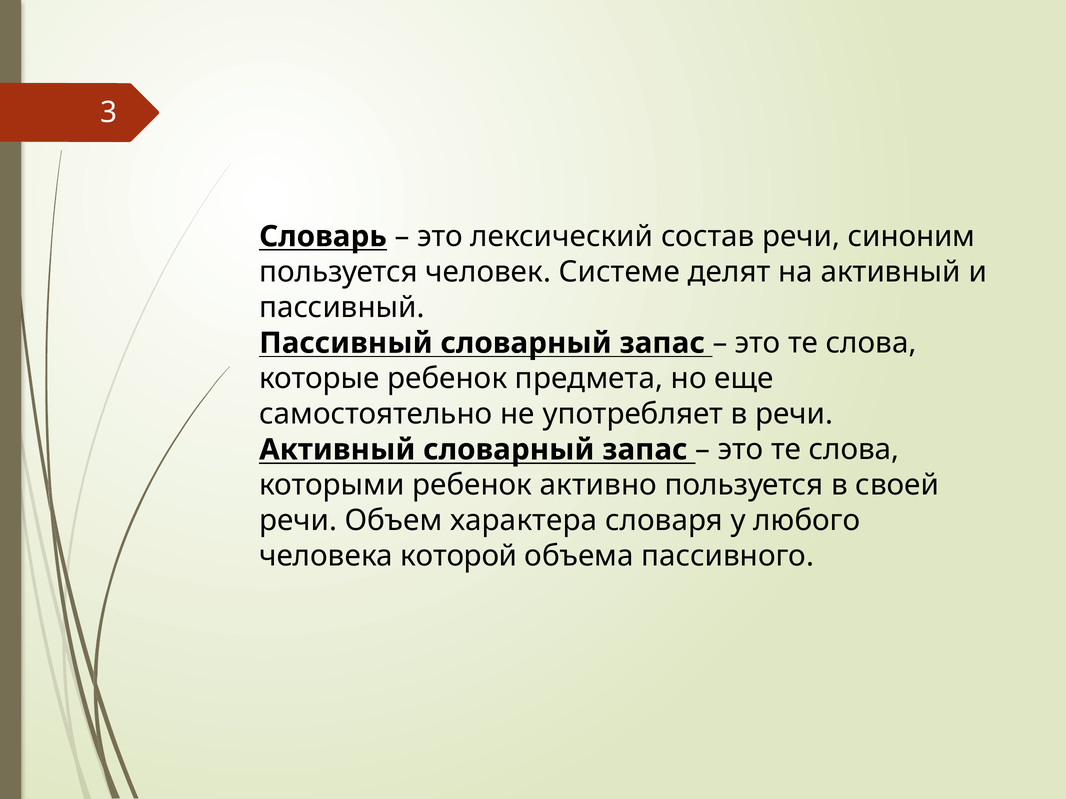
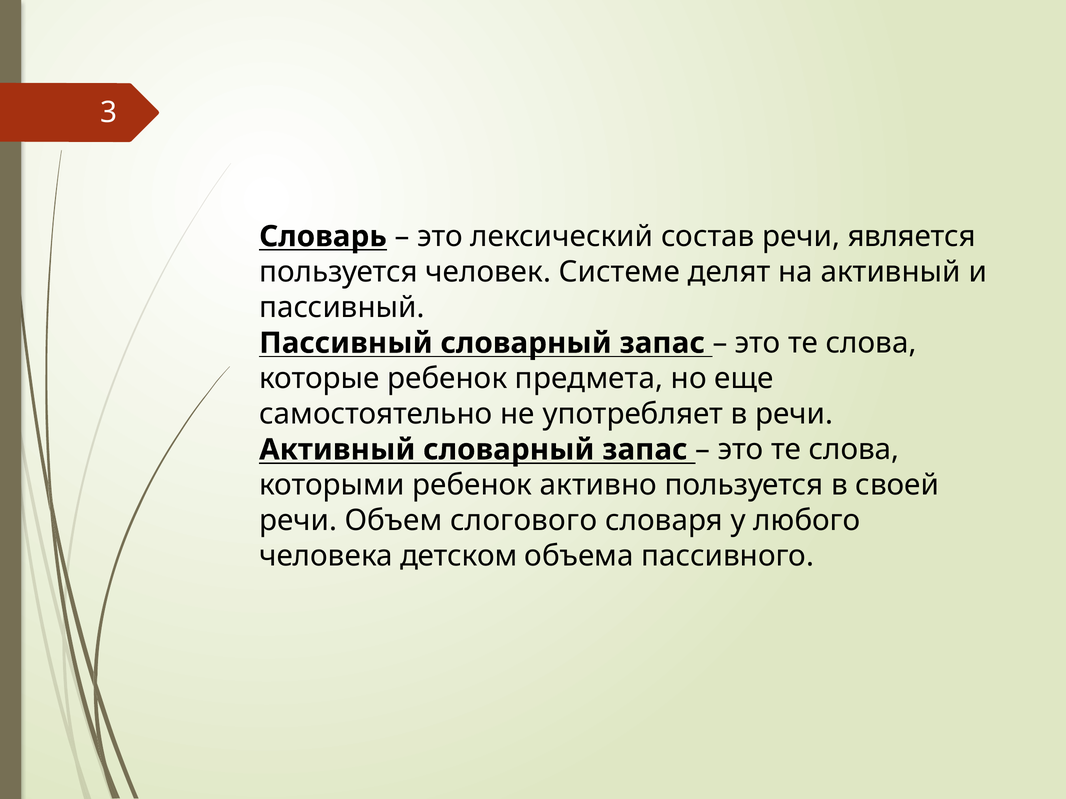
синоним: синоним -> является (912, 237)
характера: характера -> слогового (524, 521)
которой: которой -> детском (459, 557)
